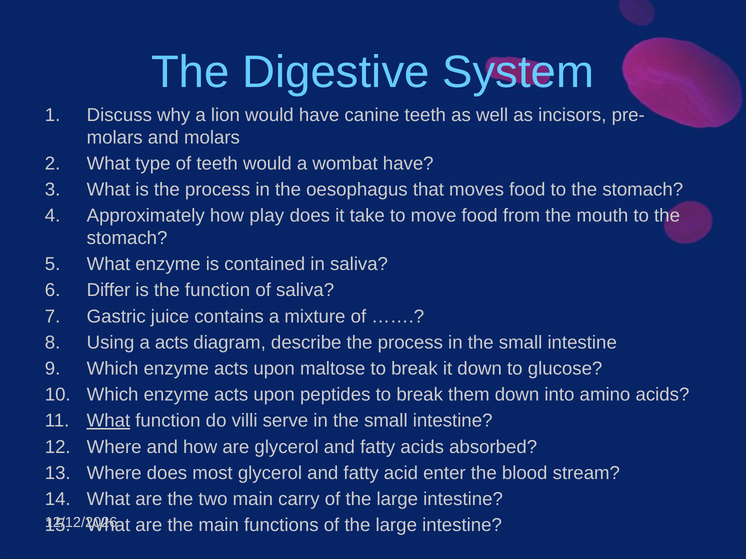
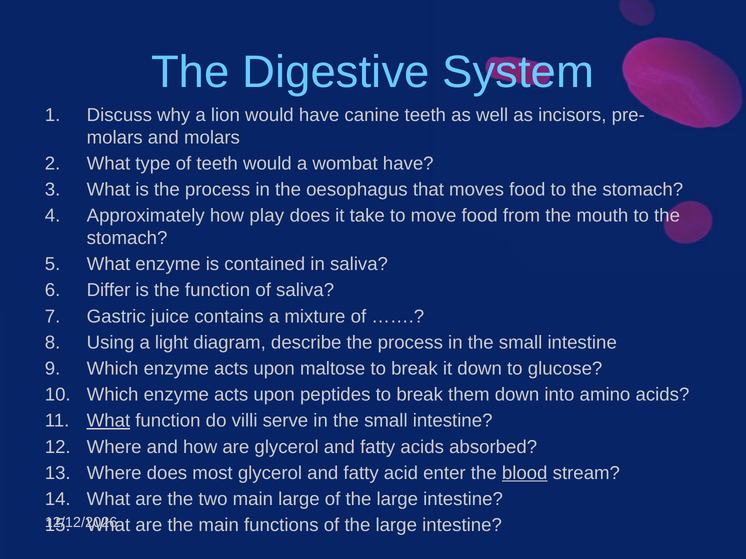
a acts: acts -> light (172, 343)
blood underline: none -> present (525, 473)
main carry: carry -> large (299, 499)
